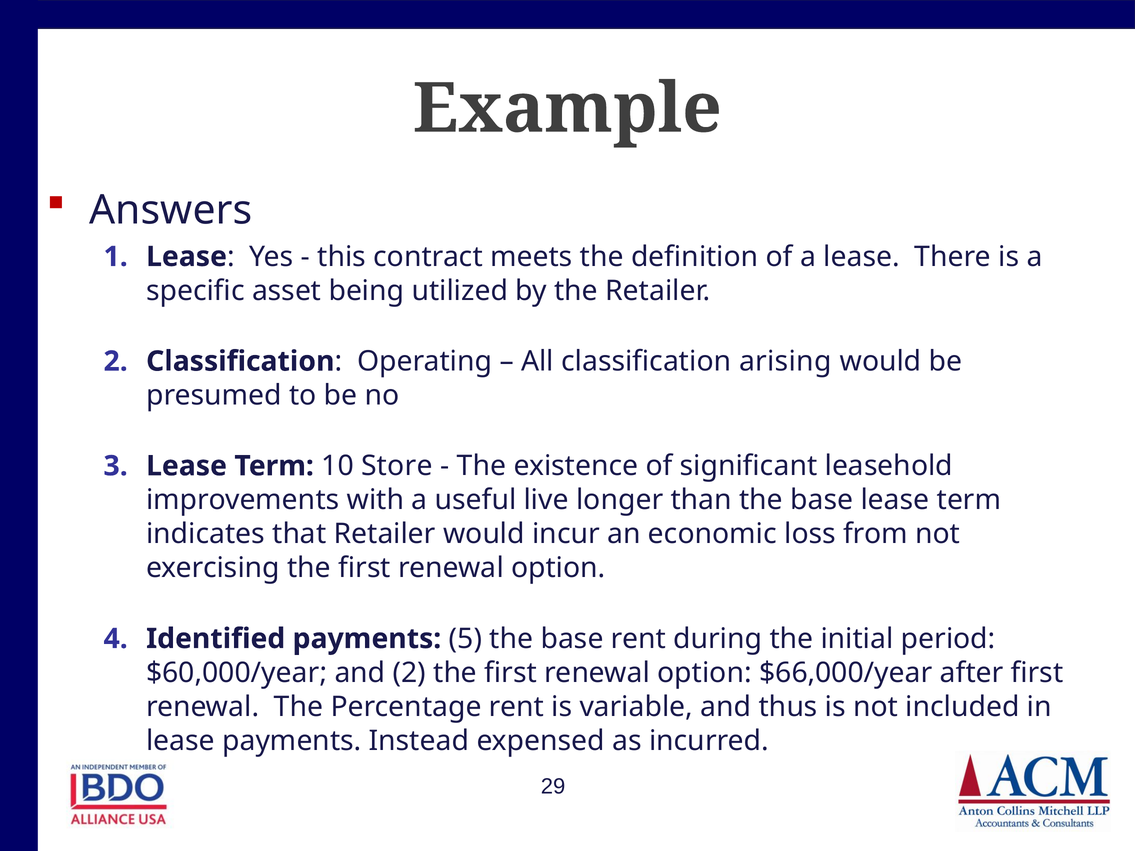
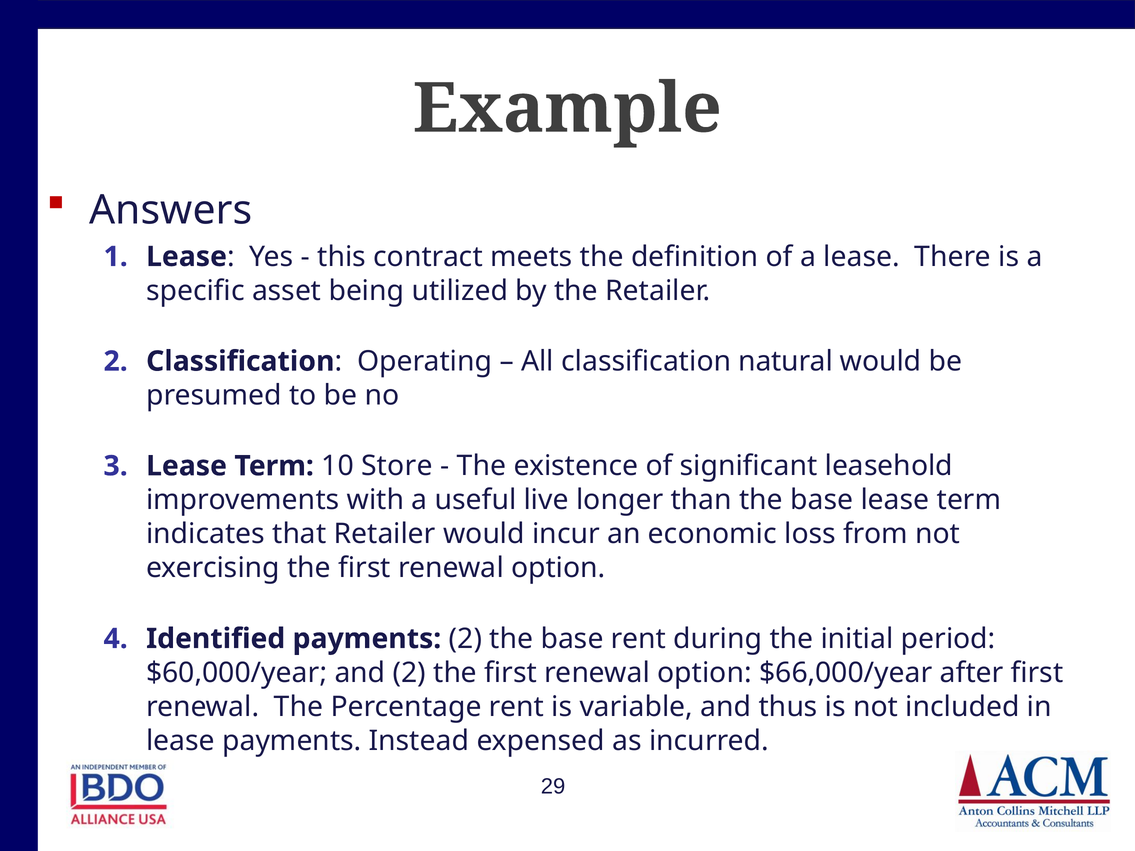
arising: arising -> natural (786, 361)
payments 5: 5 -> 2 (466, 639)
